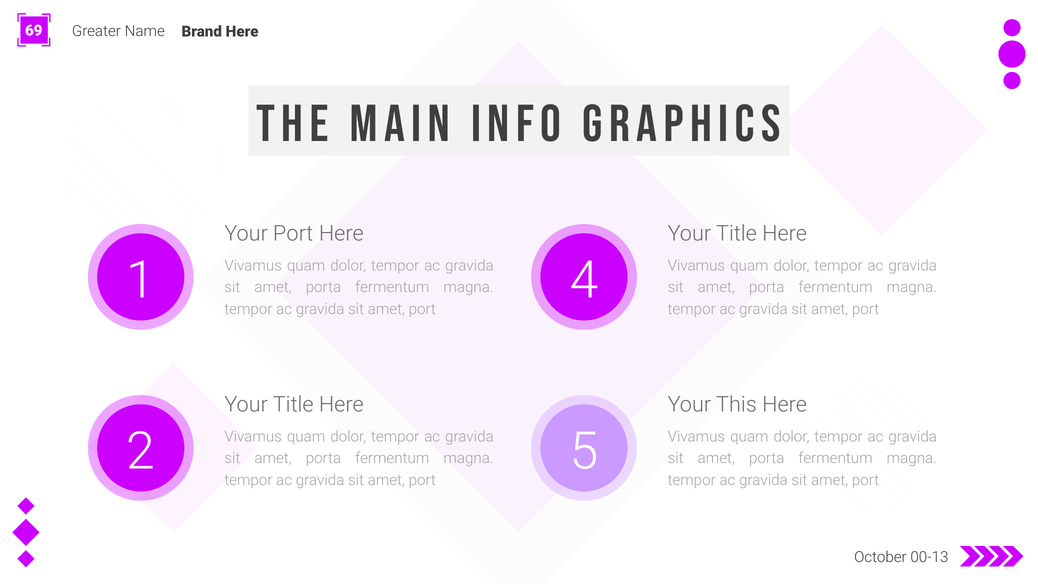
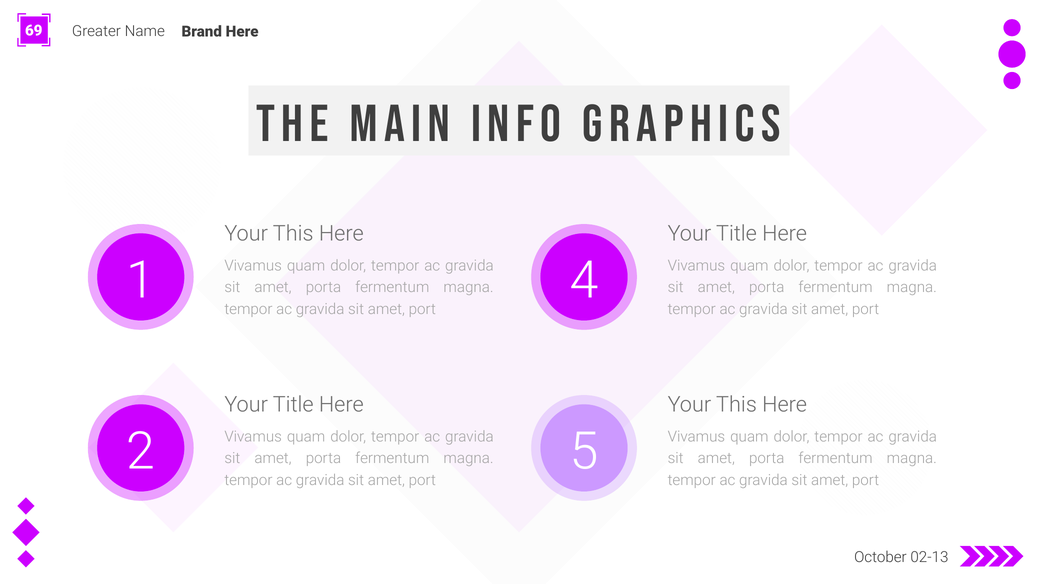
Port: Port -> This (293, 233)
00-13: 00-13 -> 02-13 (929, 557)
